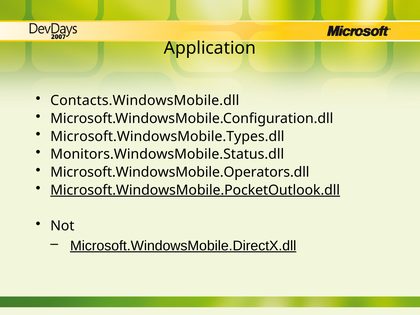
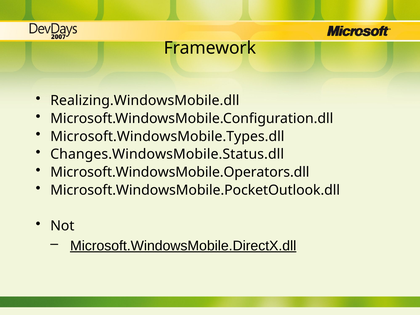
Application: Application -> Framework (210, 48)
Contacts.WindowsMobile.dll: Contacts.WindowsMobile.dll -> Realizing.WindowsMobile.dll (145, 101)
Monitors.WindowsMobile.Status.dll: Monitors.WindowsMobile.Status.dll -> Changes.WindowsMobile.Status.dll (167, 154)
Microsoft.WindowsMobile.PocketOutlook.dll underline: present -> none (195, 190)
